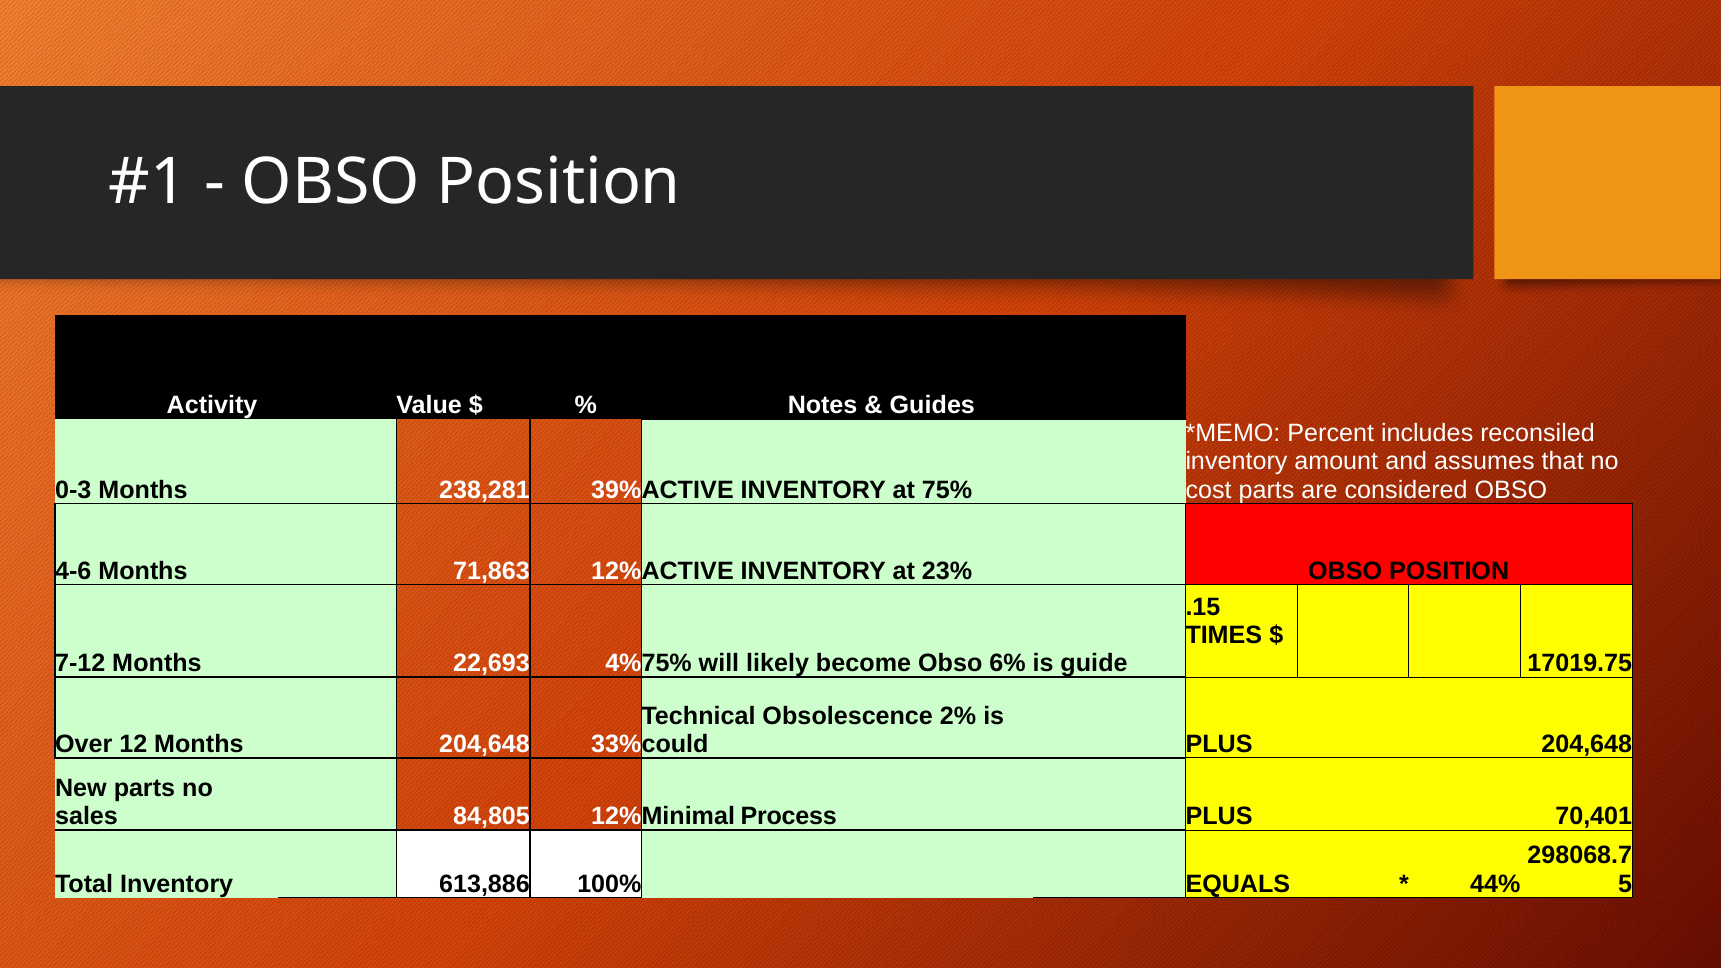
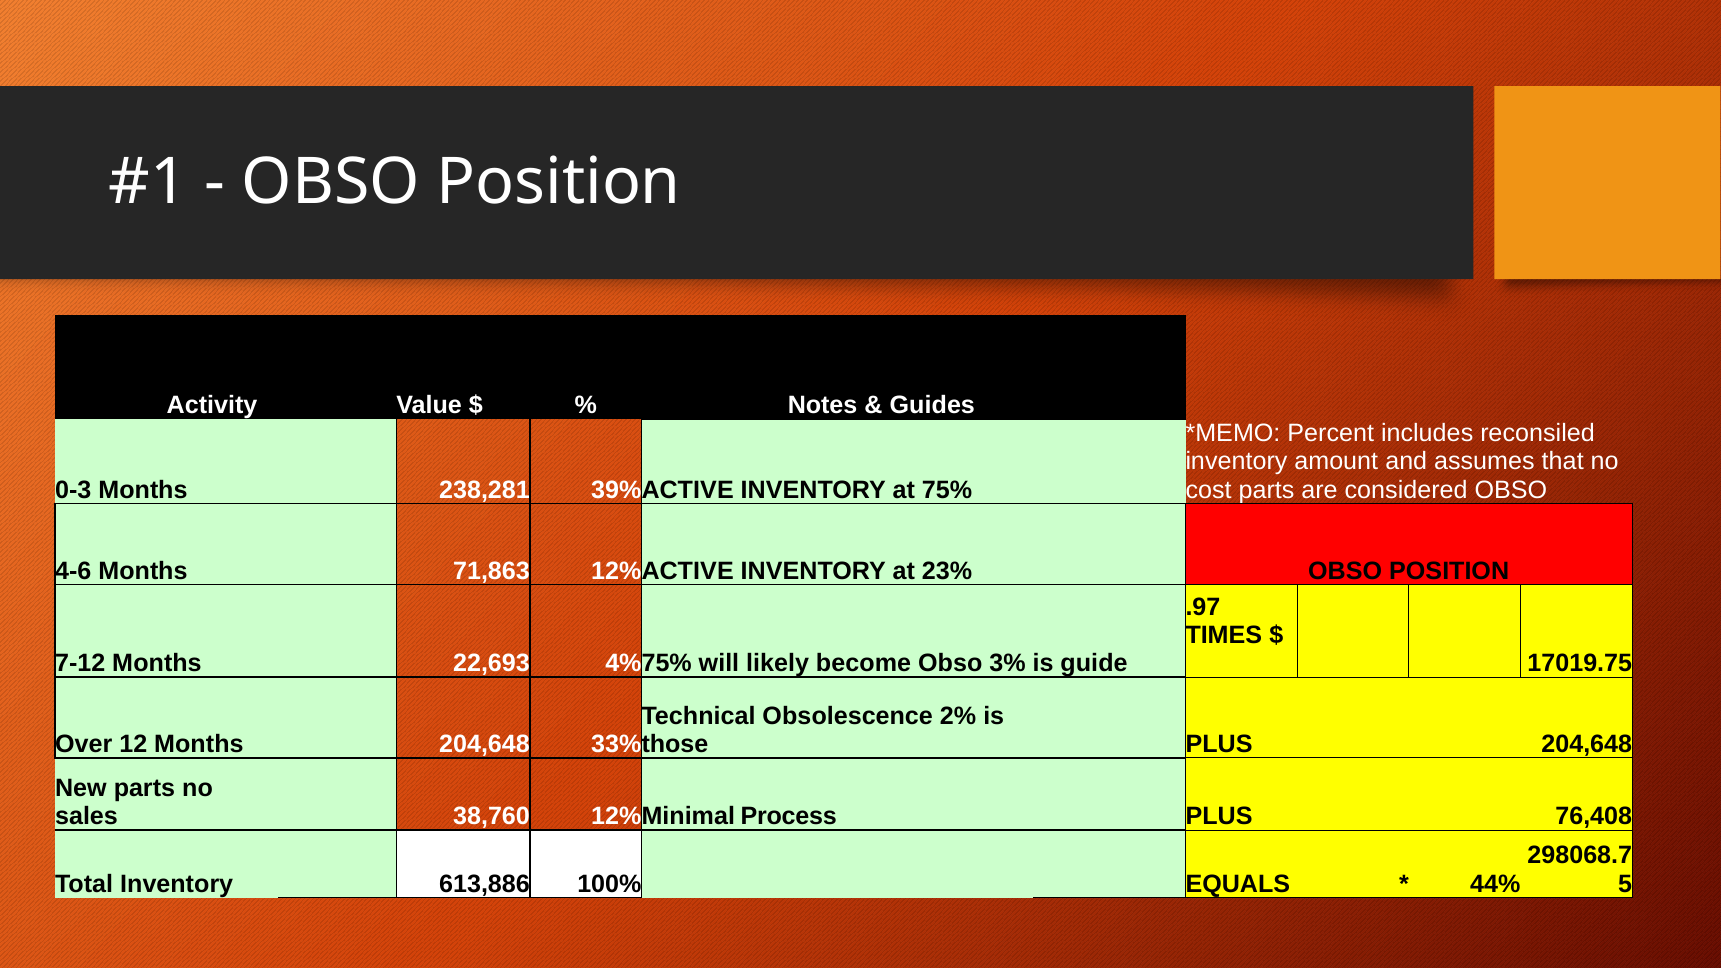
.15: .15 -> .97 (1203, 607)
6%: 6% -> 3% (1008, 663)
could: could -> those (675, 744)
84,805: 84,805 -> 38,760 (492, 817)
70,401: 70,401 -> 76,408 (1594, 817)
